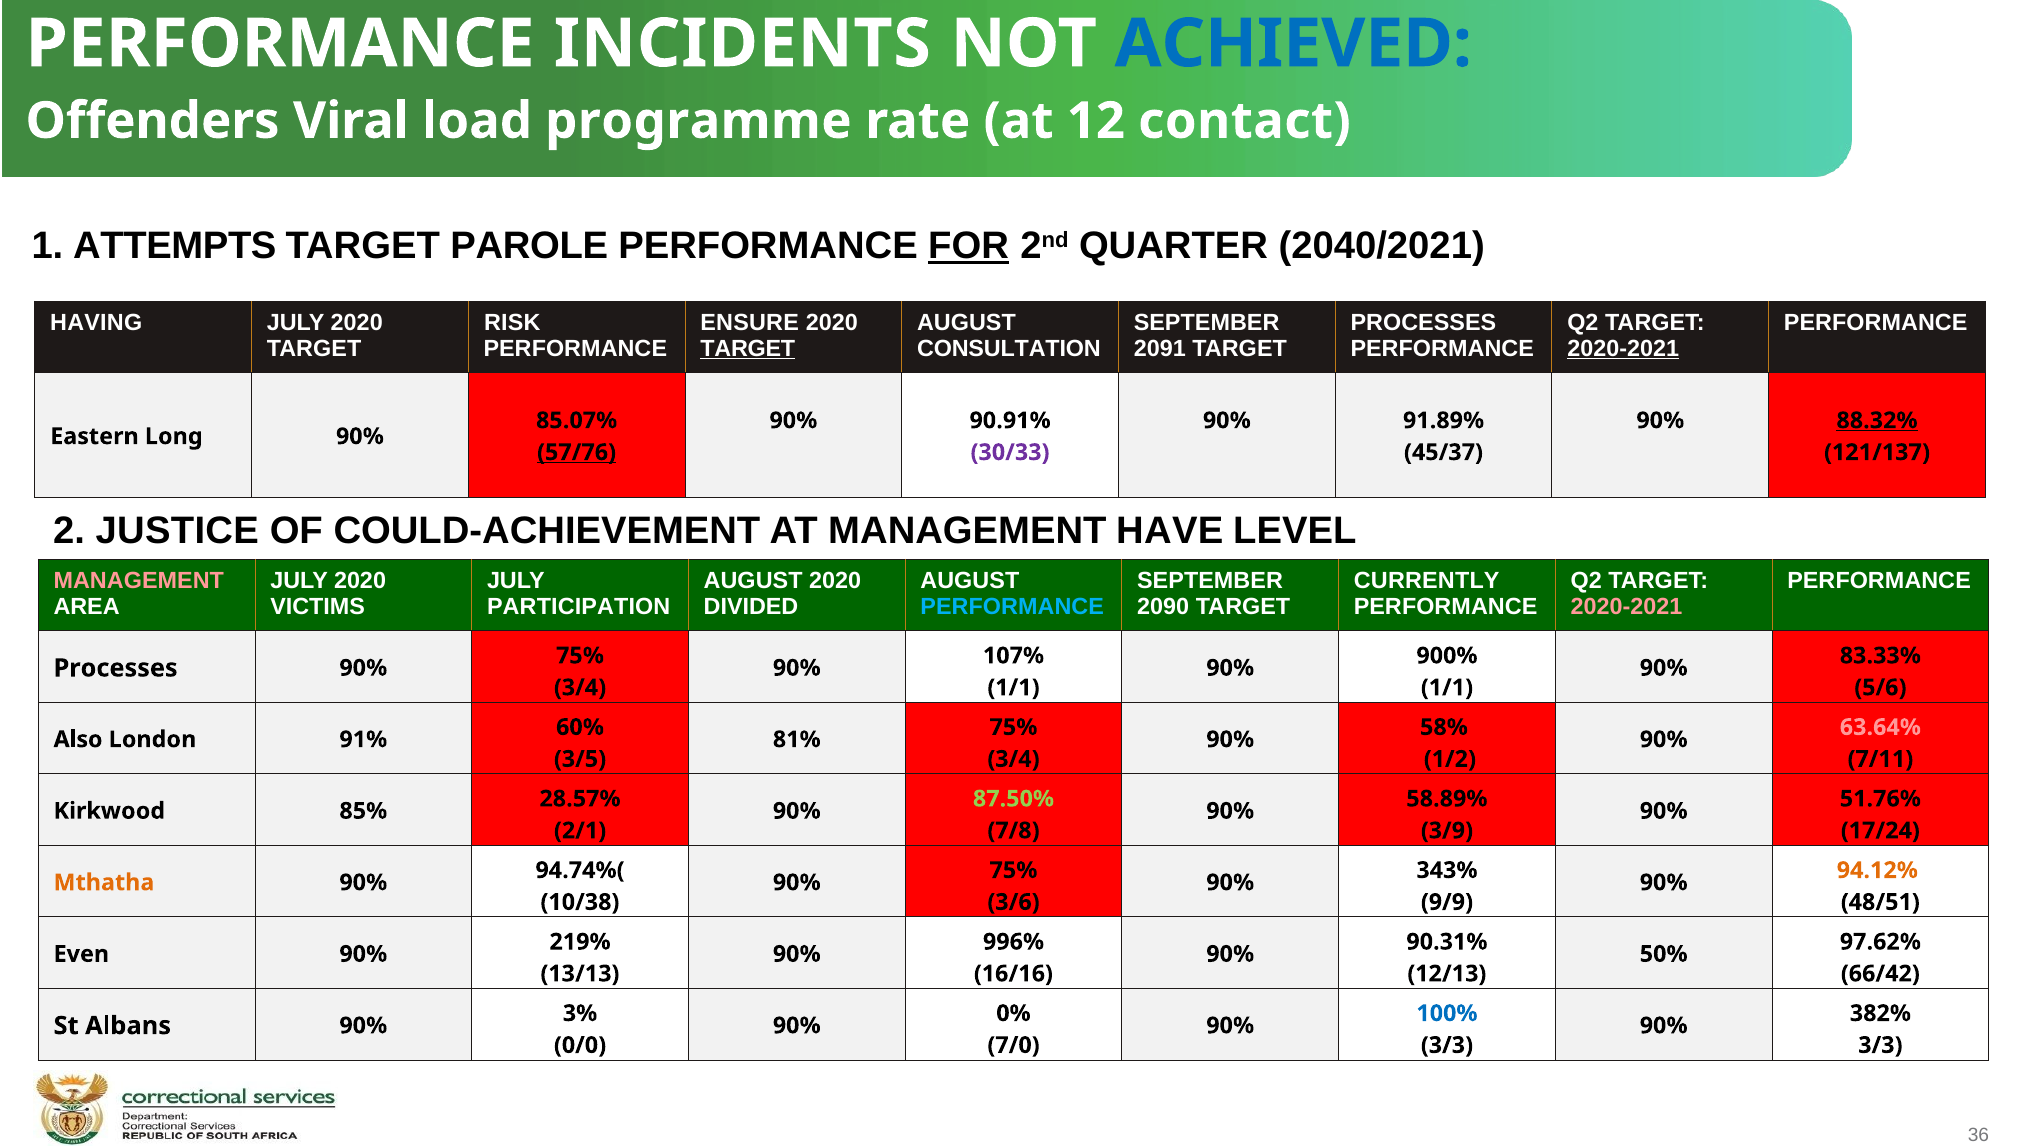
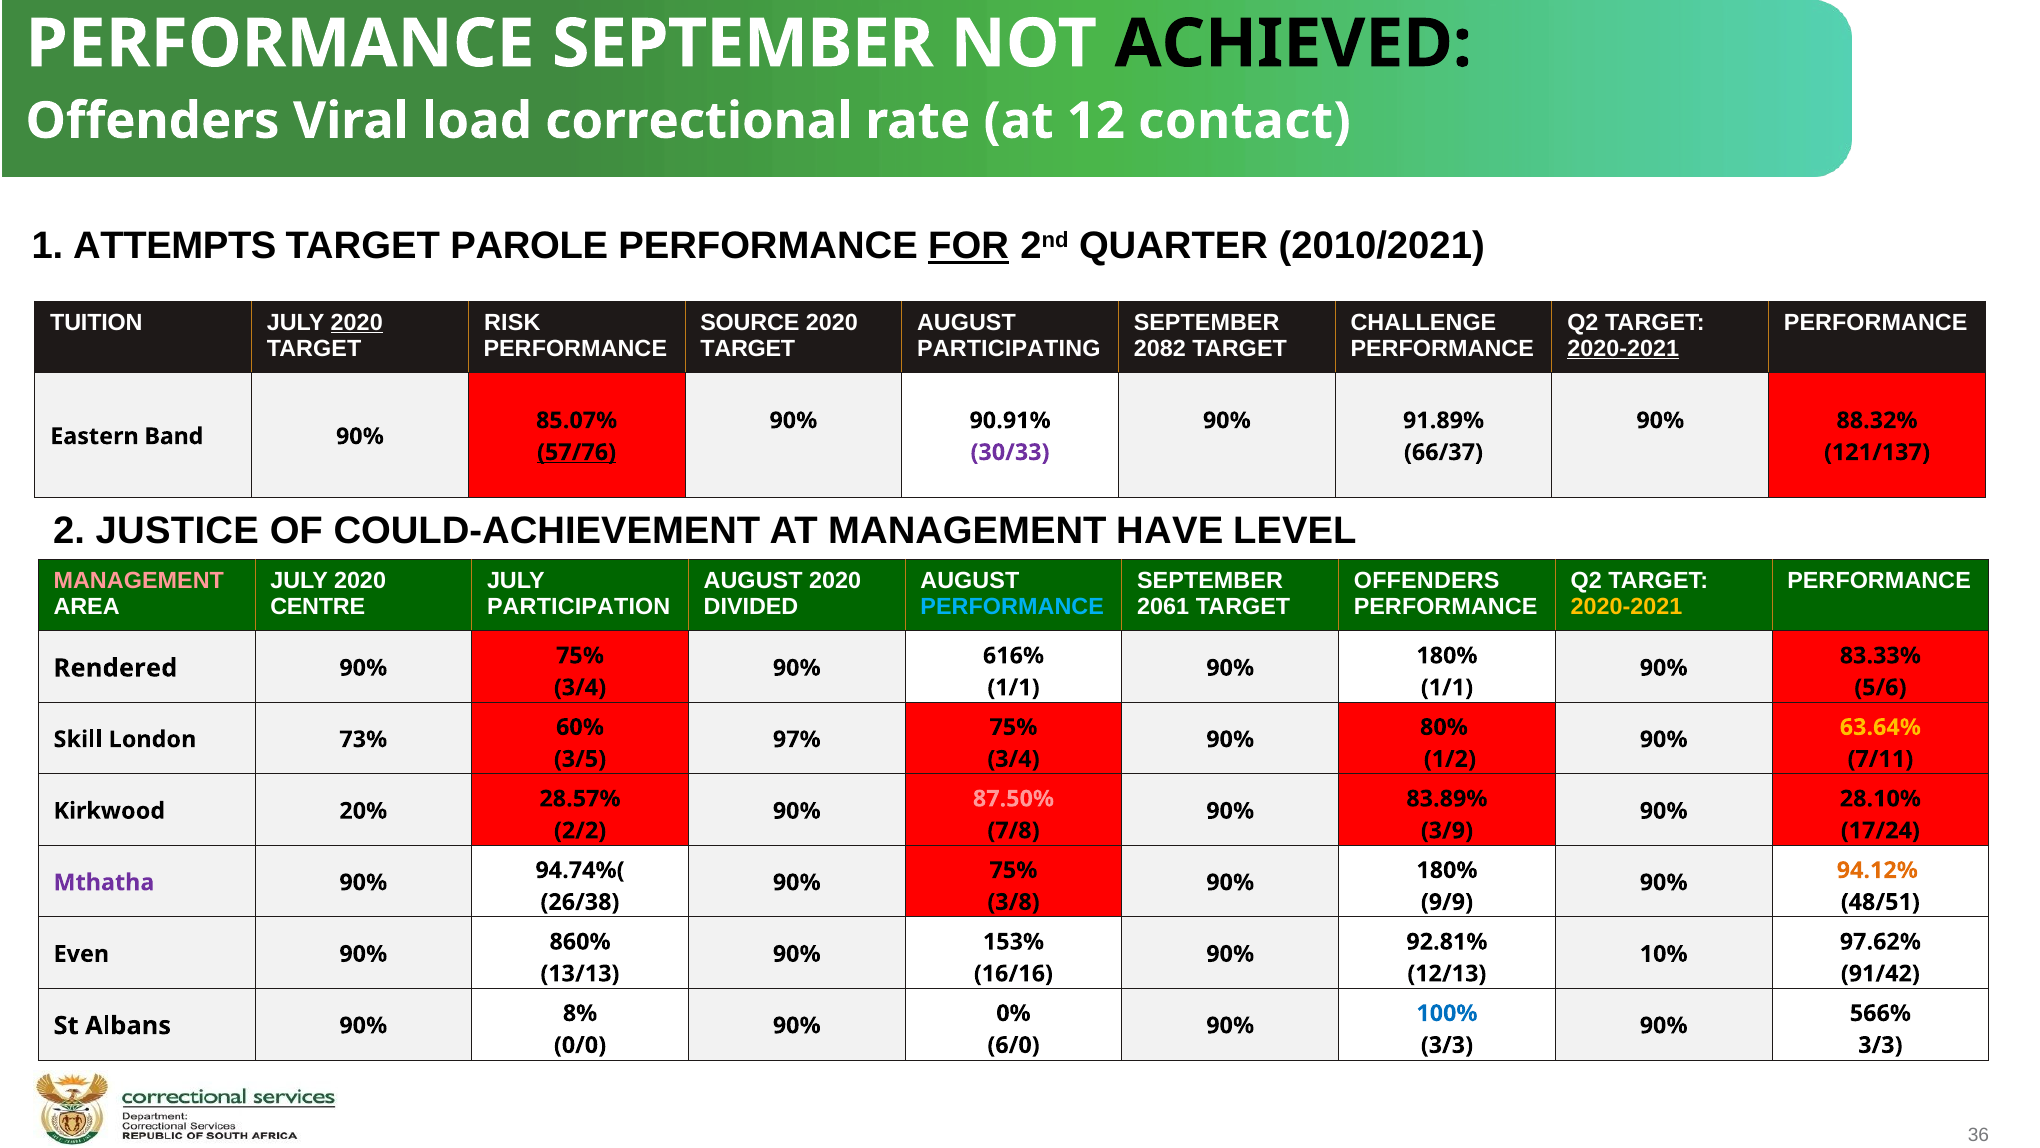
INCIDENTS: INCIDENTS -> SEPTEMBER (743, 44)
ACHIEVED colour: blue -> black (1293, 44)
programme: programme -> correctional (699, 121)
2040/2021: 2040/2021 -> 2010/2021 (1382, 246)
HAVING: HAVING -> TUITION (96, 322)
2020 underline: none -> present (357, 322)
ENSURE: ENSURE -> SOURCE (750, 322)
PROCESSES: PROCESSES -> CHALLENGE (1423, 322)
TARGET underline: present -> none (748, 348)
CONSULTATION: CONSULTATION -> PARTICIPATING (1009, 348)
2091: 2091 -> 2082 (1160, 348)
88.32% underline: present -> none (1877, 420)
Long: Long -> Band (174, 436)
45/37: 45/37 -> 66/37 (1443, 452)
CURRENTLY: CURRENTLY -> OFFENDERS (1427, 580)
VICTIMS: VICTIMS -> CENTRE (318, 606)
2090: 2090 -> 2061 (1163, 606)
2020-2021 colour: pink -> yellow (1627, 606)
107%: 107% -> 616% (1013, 655)
900%: 900% -> 180% (1447, 655)
Processes: Processes -> Rendered (115, 668)
58%: 58% -> 80% (1444, 727)
63.64% colour: pink -> yellow (1880, 727)
Also: Also -> Skill (78, 739)
91%: 91% -> 73% (363, 739)
81%: 81% -> 97% (797, 739)
87.50% colour: light green -> pink (1013, 798)
58.89%: 58.89% -> 83.89% (1447, 798)
51.76%: 51.76% -> 28.10% (1880, 798)
85%: 85% -> 20% (363, 811)
2/1: 2/1 -> 2/2 (580, 830)
343%: 343% -> 180% (1447, 870)
Mthatha colour: orange -> purple (104, 882)
10/38: 10/38 -> 26/38 (580, 902)
3/6: 3/6 -> 3/8 (1014, 902)
219%: 219% -> 860% (580, 941)
996%: 996% -> 153% (1013, 941)
90.31%: 90.31% -> 92.81% (1447, 941)
50%: 50% -> 10% (1664, 954)
66/42: 66/42 -> 91/42 (1880, 973)
3%: 3% -> 8% (580, 1013)
382%: 382% -> 566% (1880, 1013)
7/0: 7/0 -> 6/0 (1014, 1045)
